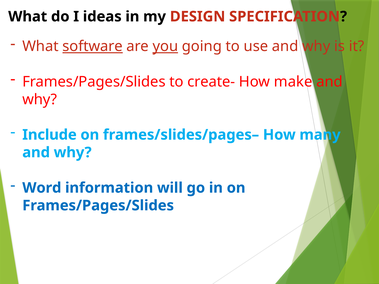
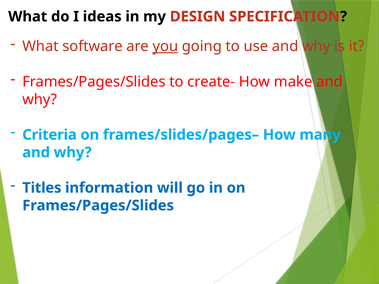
software underline: present -> none (93, 46)
Include: Include -> Criteria (50, 135)
Word: Word -> Titles (42, 188)
